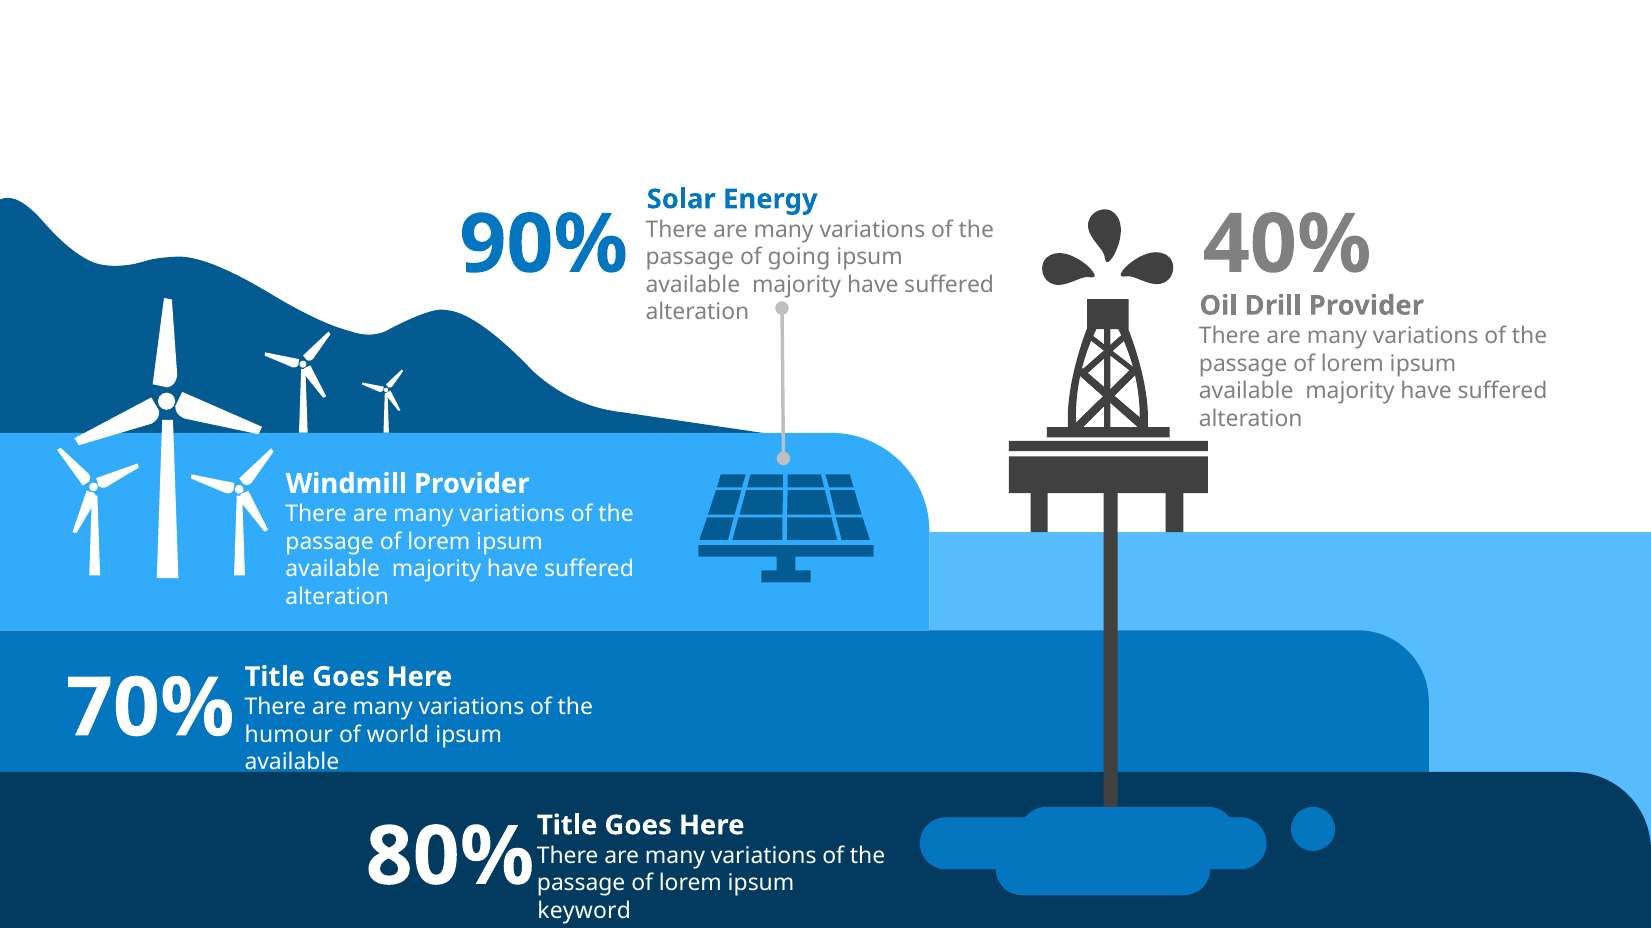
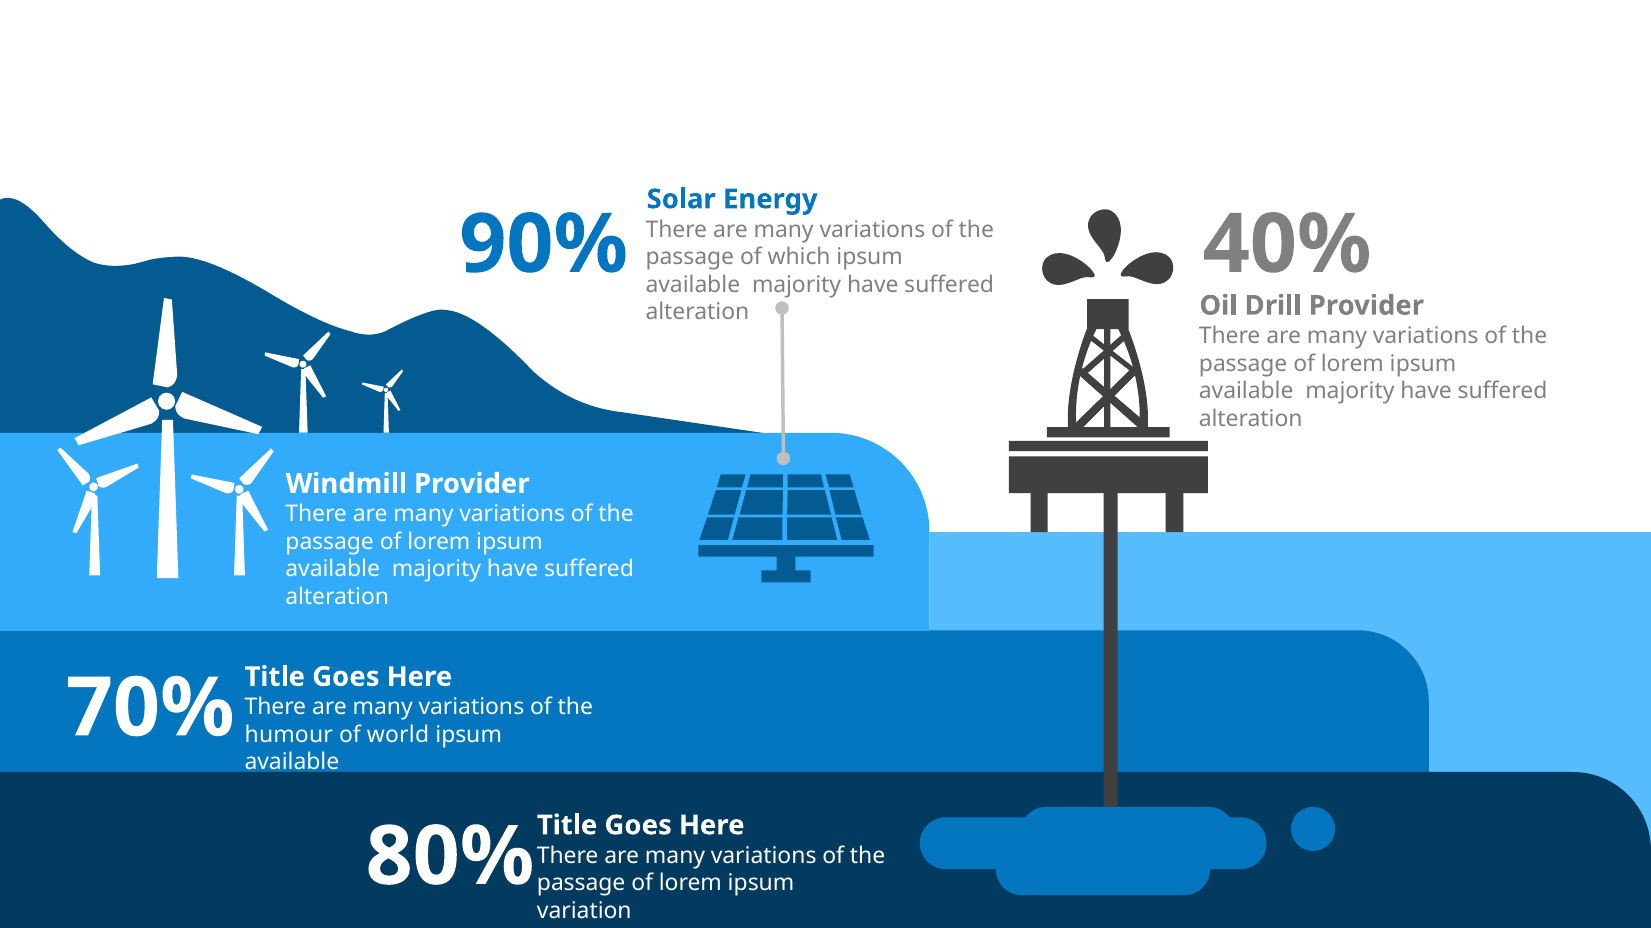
going: going -> which (799, 257)
keyword: keyword -> variation (584, 912)
